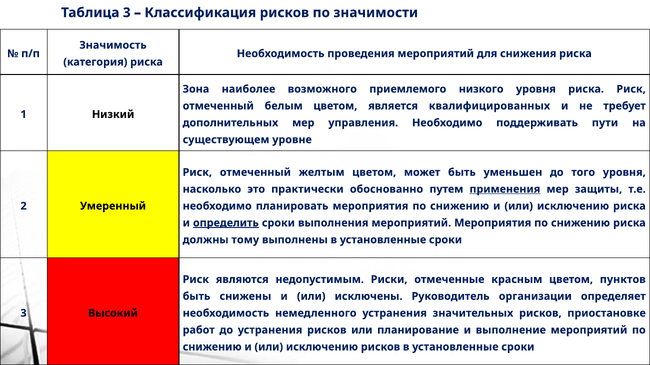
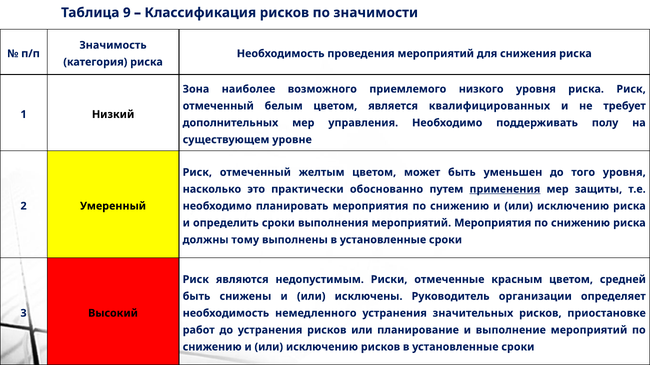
Таблица 3: 3 -> 9 (127, 13)
пути: пути -> полу (605, 123)
определить underline: present -> none (226, 223)
пунктов: пунктов -> средней (623, 280)
